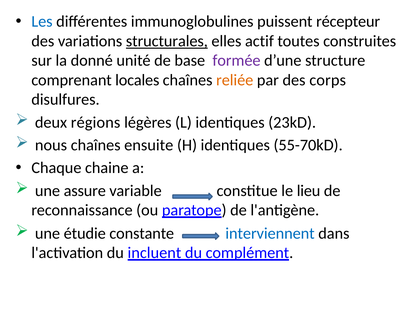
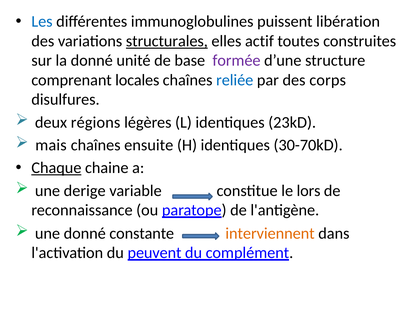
récepteur: récepteur -> libération (348, 22)
reliée colour: orange -> blue (235, 80)
nous: nous -> mais (51, 145)
55-70kD: 55-70kD -> 30-70kD (308, 145)
Chaque underline: none -> present (56, 168)
assure: assure -> derige (85, 190)
lieu: lieu -> lors (309, 190)
une étudie: étudie -> donné (85, 233)
interviennent colour: blue -> orange (270, 233)
incluent: incluent -> peuvent (155, 252)
